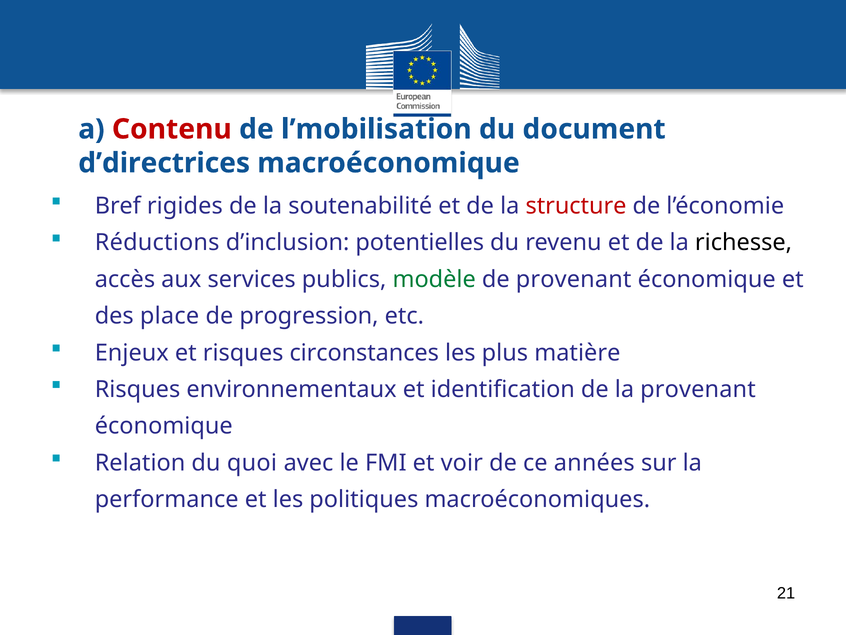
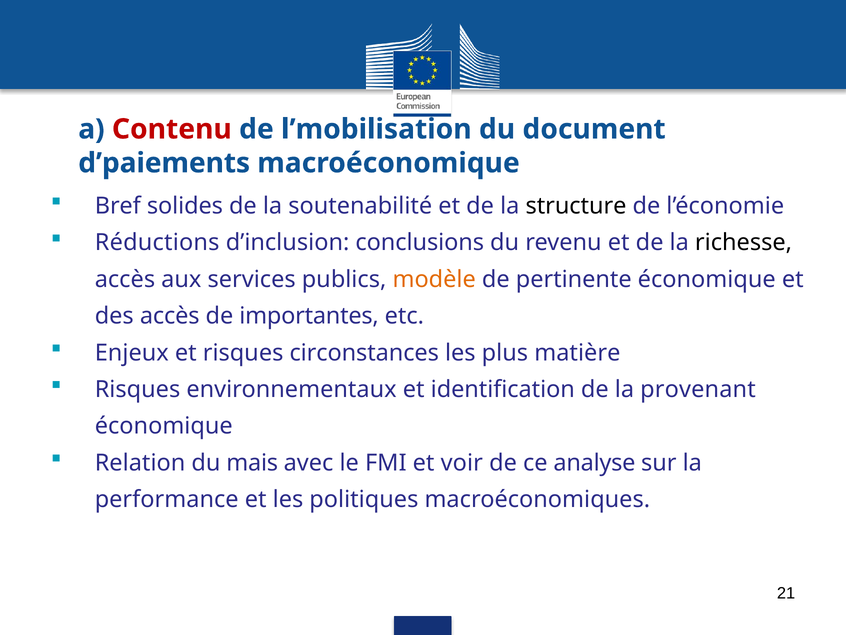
d’directrices: d’directrices -> d’paiements (164, 163)
rigides: rigides -> solides (185, 206)
structure colour: red -> black (576, 206)
potentielles: potentielles -> conclusions (420, 242)
modèle colour: green -> orange (434, 279)
de provenant: provenant -> pertinente (574, 279)
des place: place -> accès (170, 316)
progression: progression -> importantes (309, 316)
quoi: quoi -> mais (252, 463)
années: années -> analyse (594, 463)
